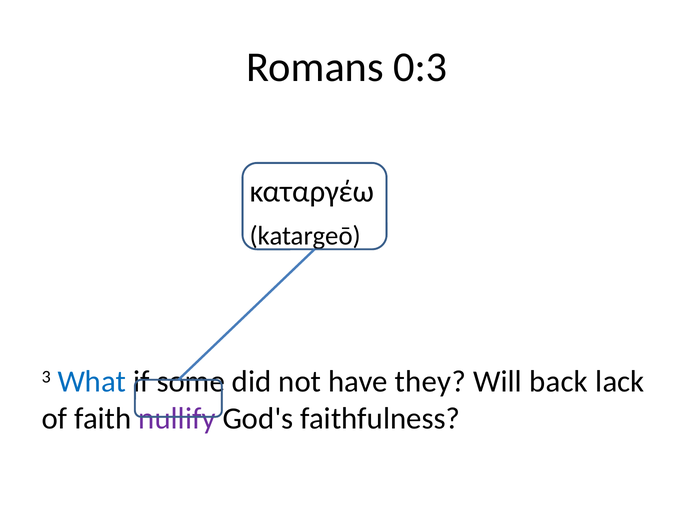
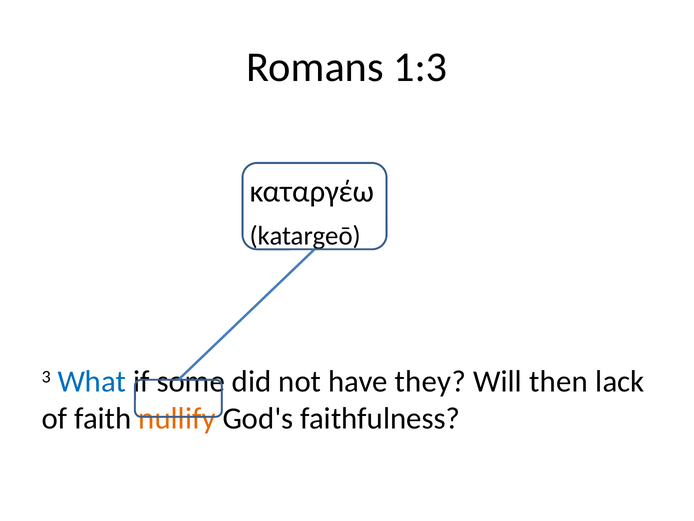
0:3: 0:3 -> 1:3 (420, 67)
back: back -> then (559, 381)
nullify colour: purple -> orange (177, 418)
